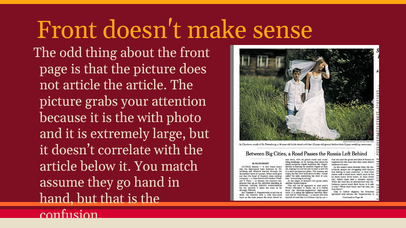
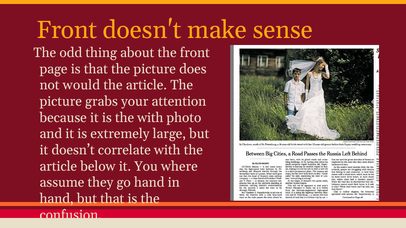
not article: article -> would (81, 85)
match: match -> where (179, 167)
